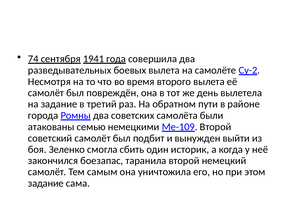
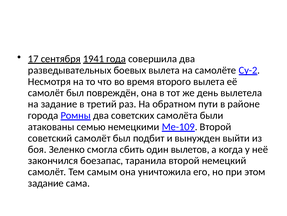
74: 74 -> 17 (33, 59)
историк: историк -> вылетов (190, 149)
